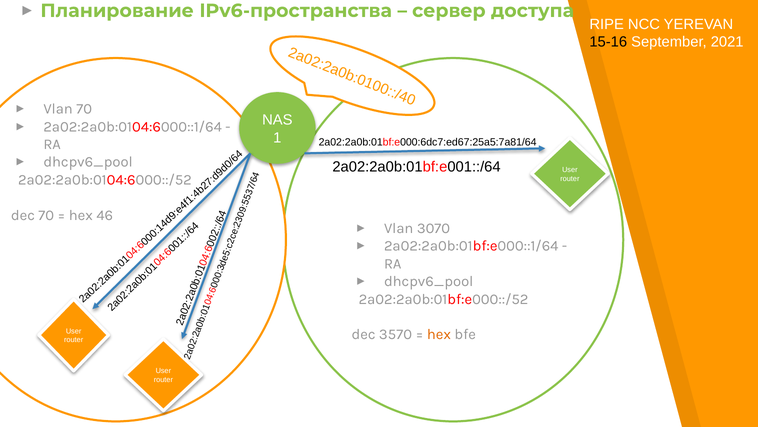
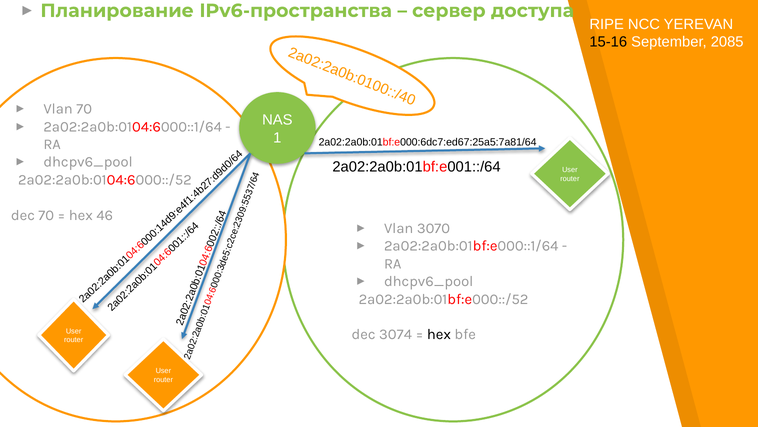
2021: 2021 -> 2085 (727, 42)
3570: 3570 -> 3074 (396, 334)
hex colour: orange -> black (439, 334)
